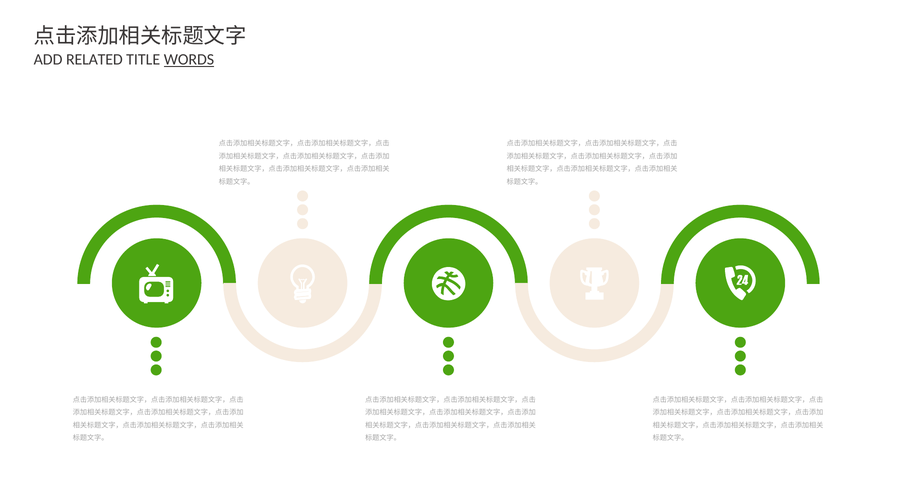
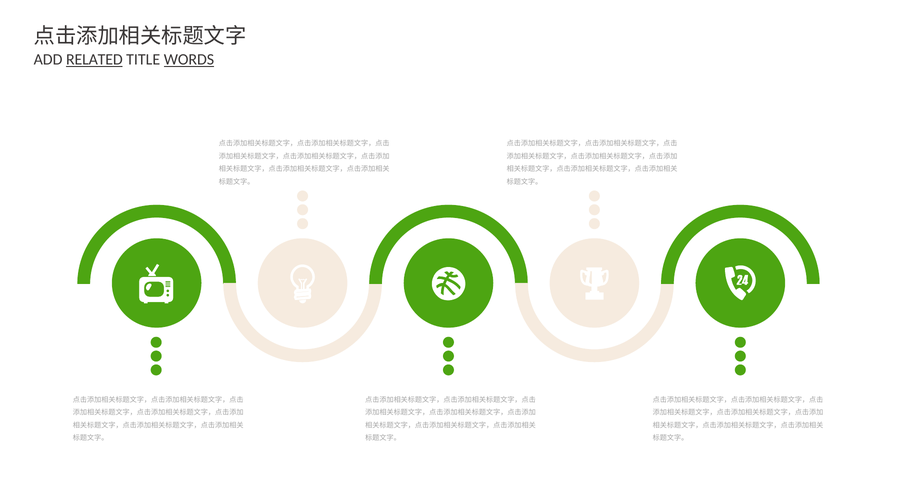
RELATED underline: none -> present (94, 60)
